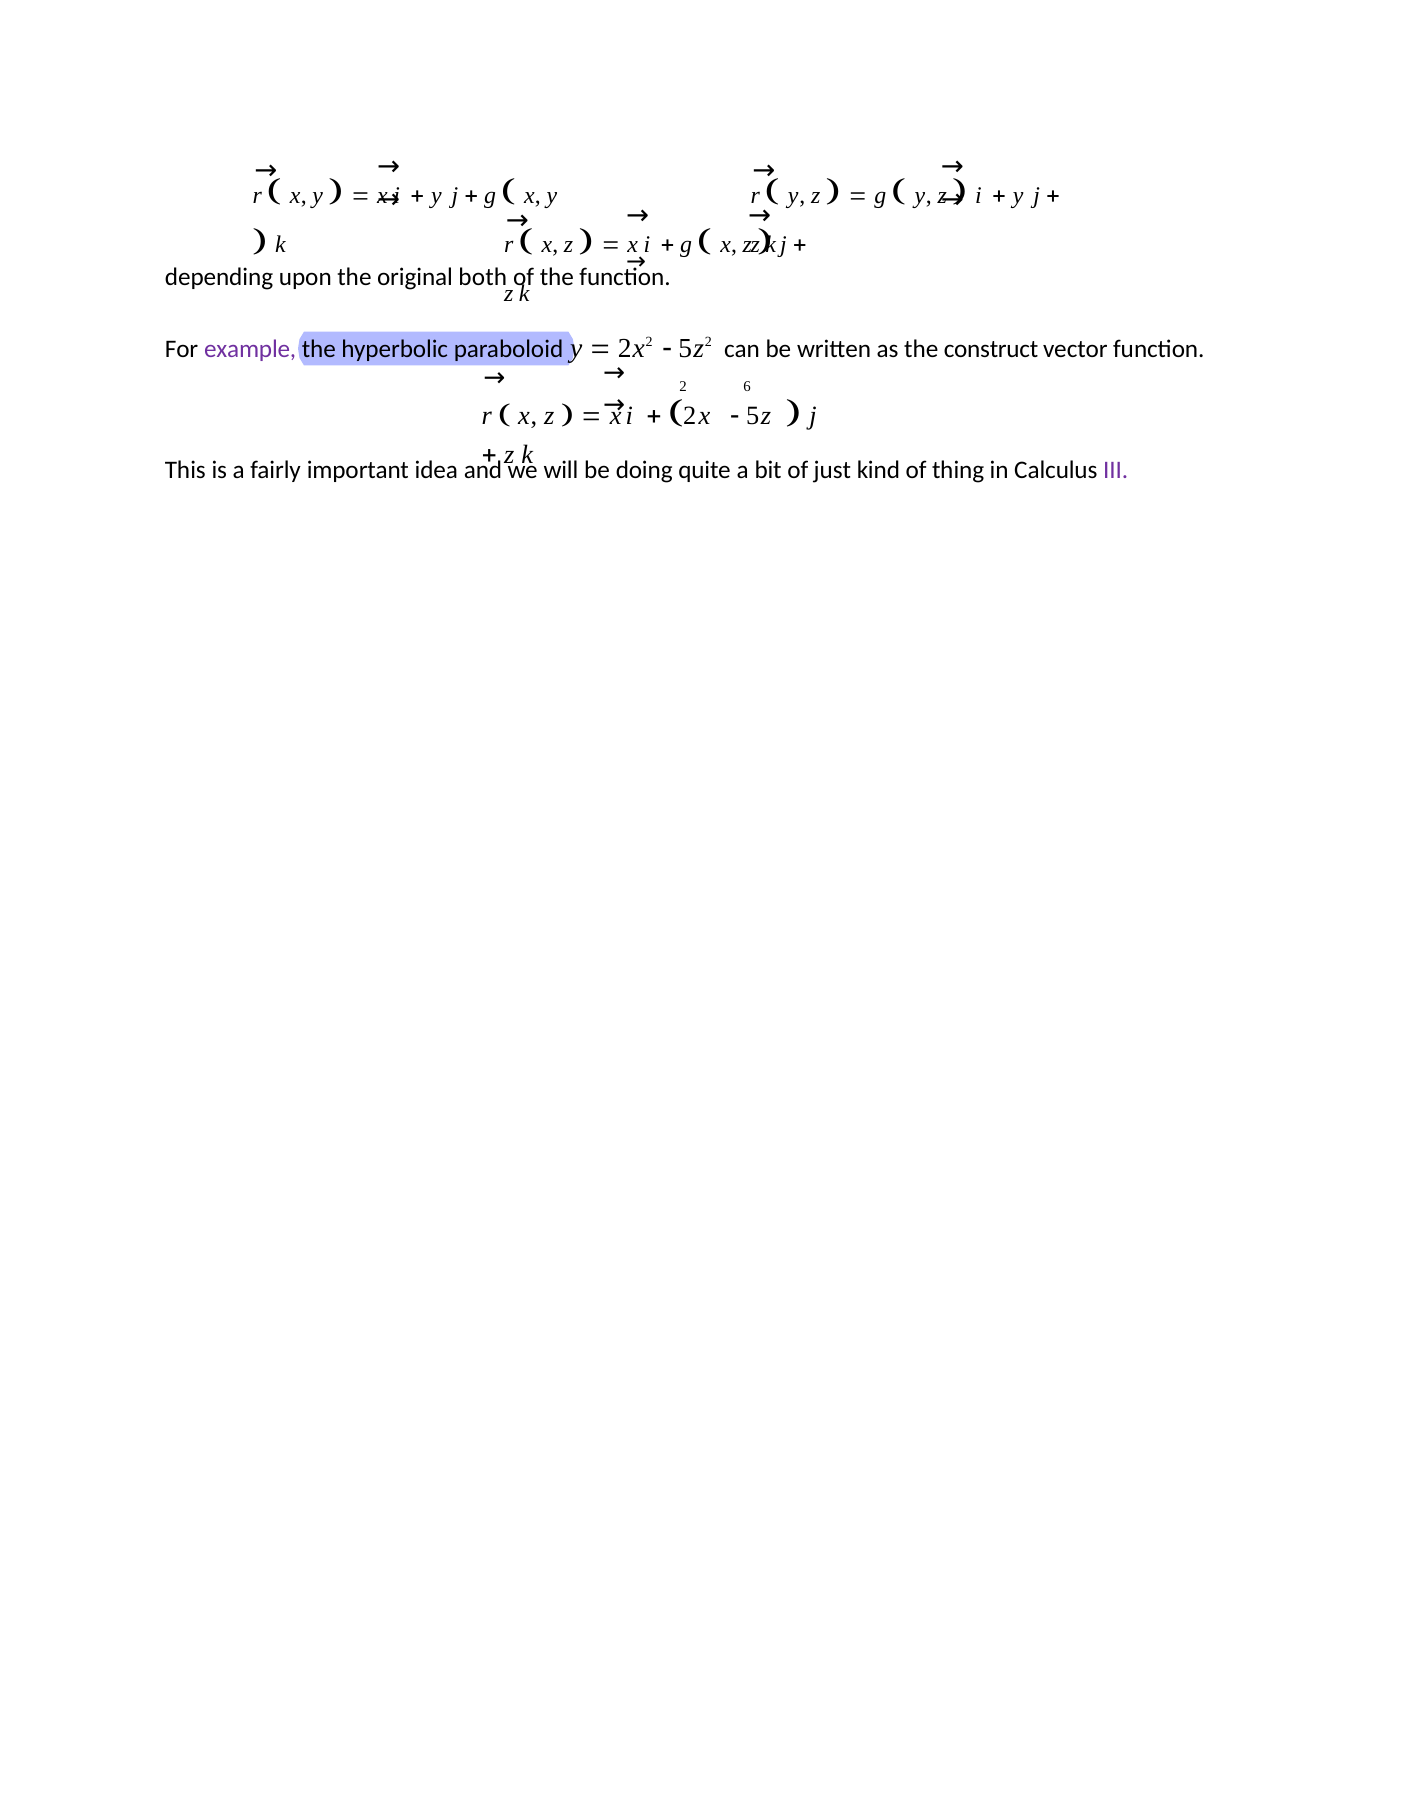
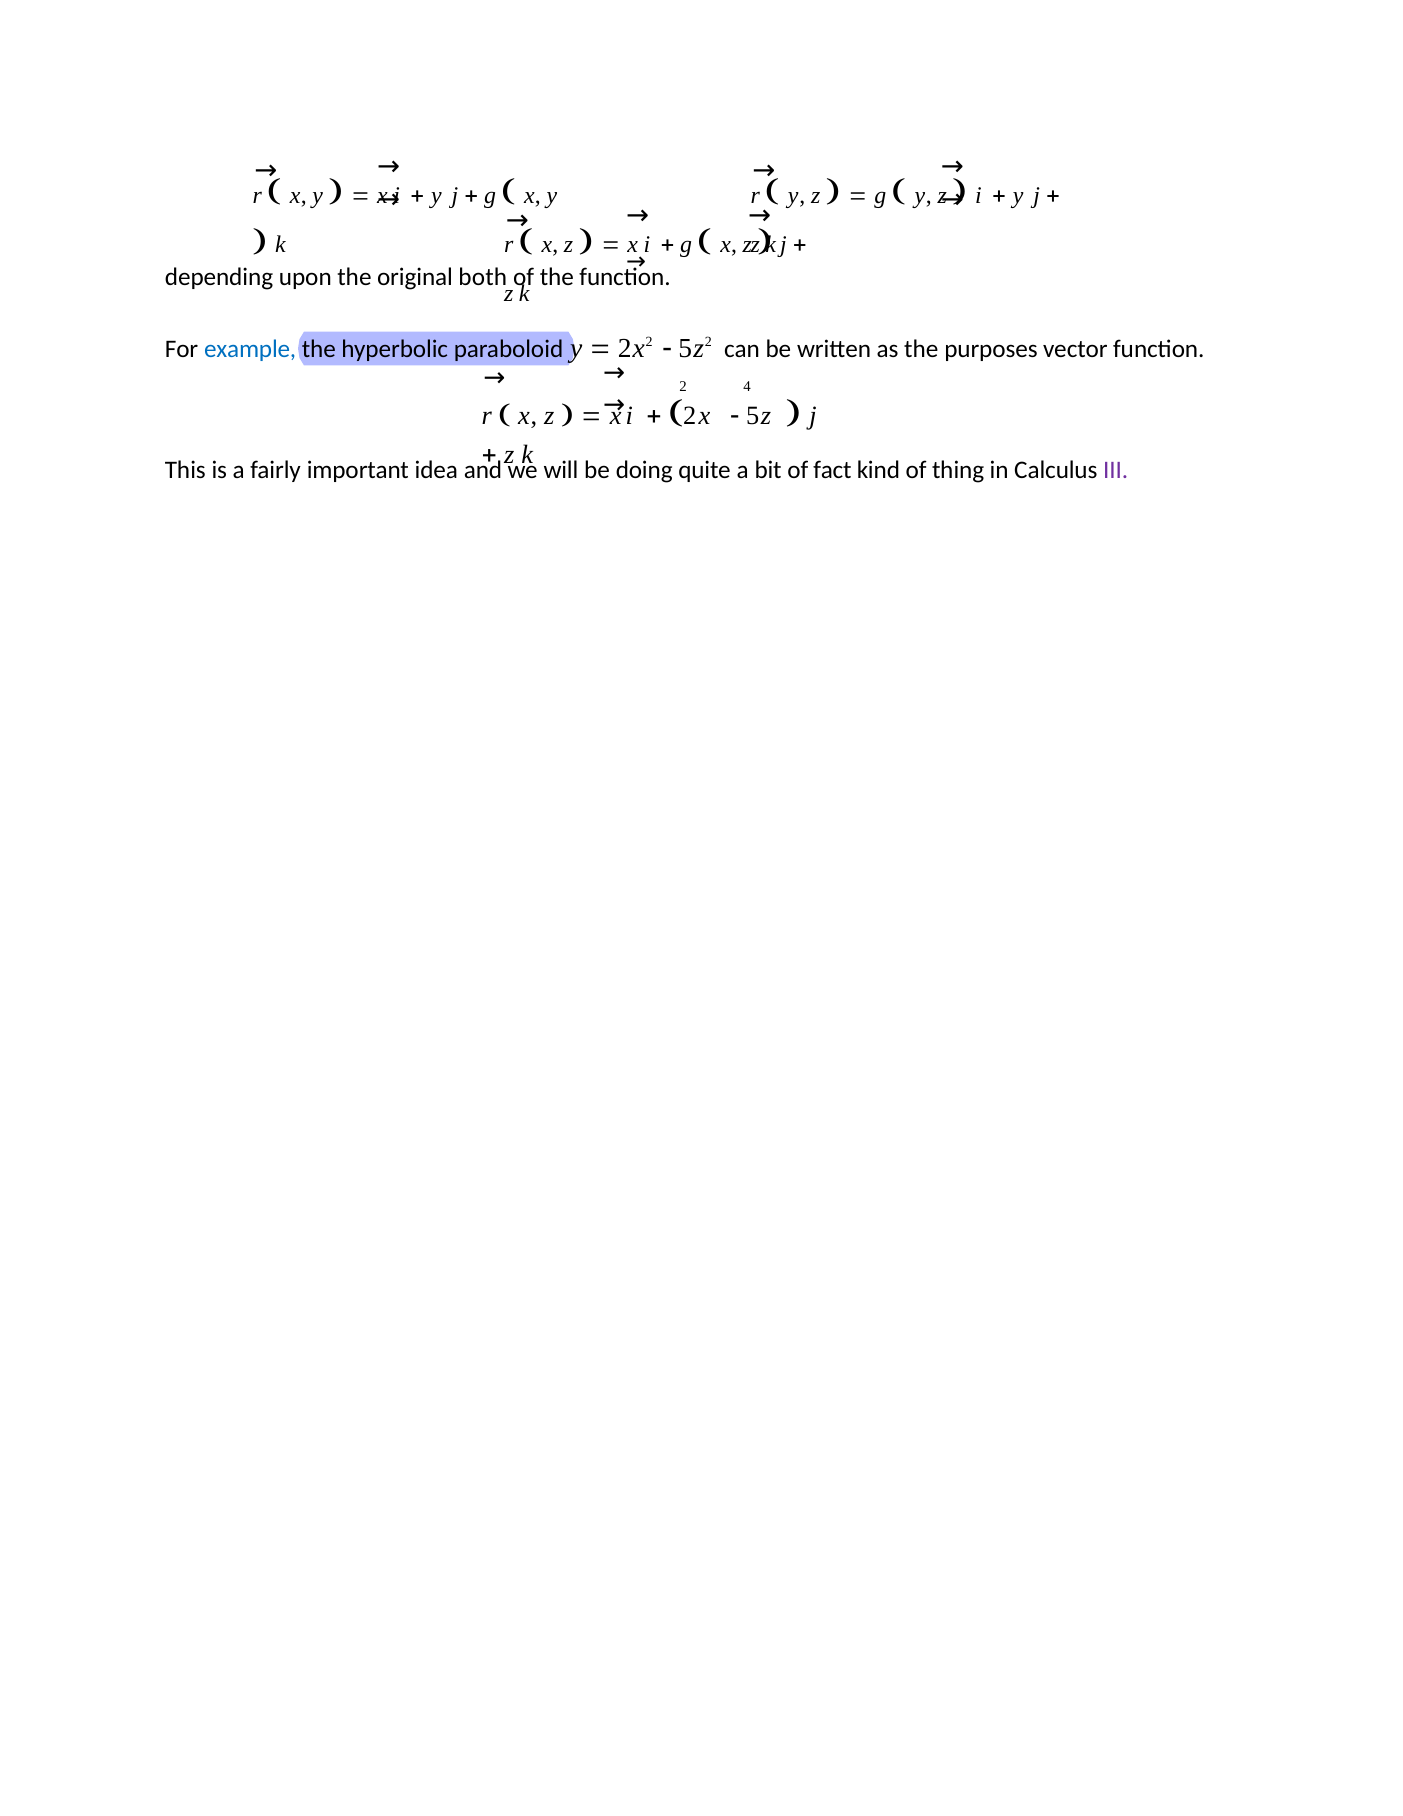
example colour: purple -> blue (250, 349)
construct: construct -> purposes (991, 349)
6: 6 -> 4 (747, 386)
just: just -> fact (832, 470)
